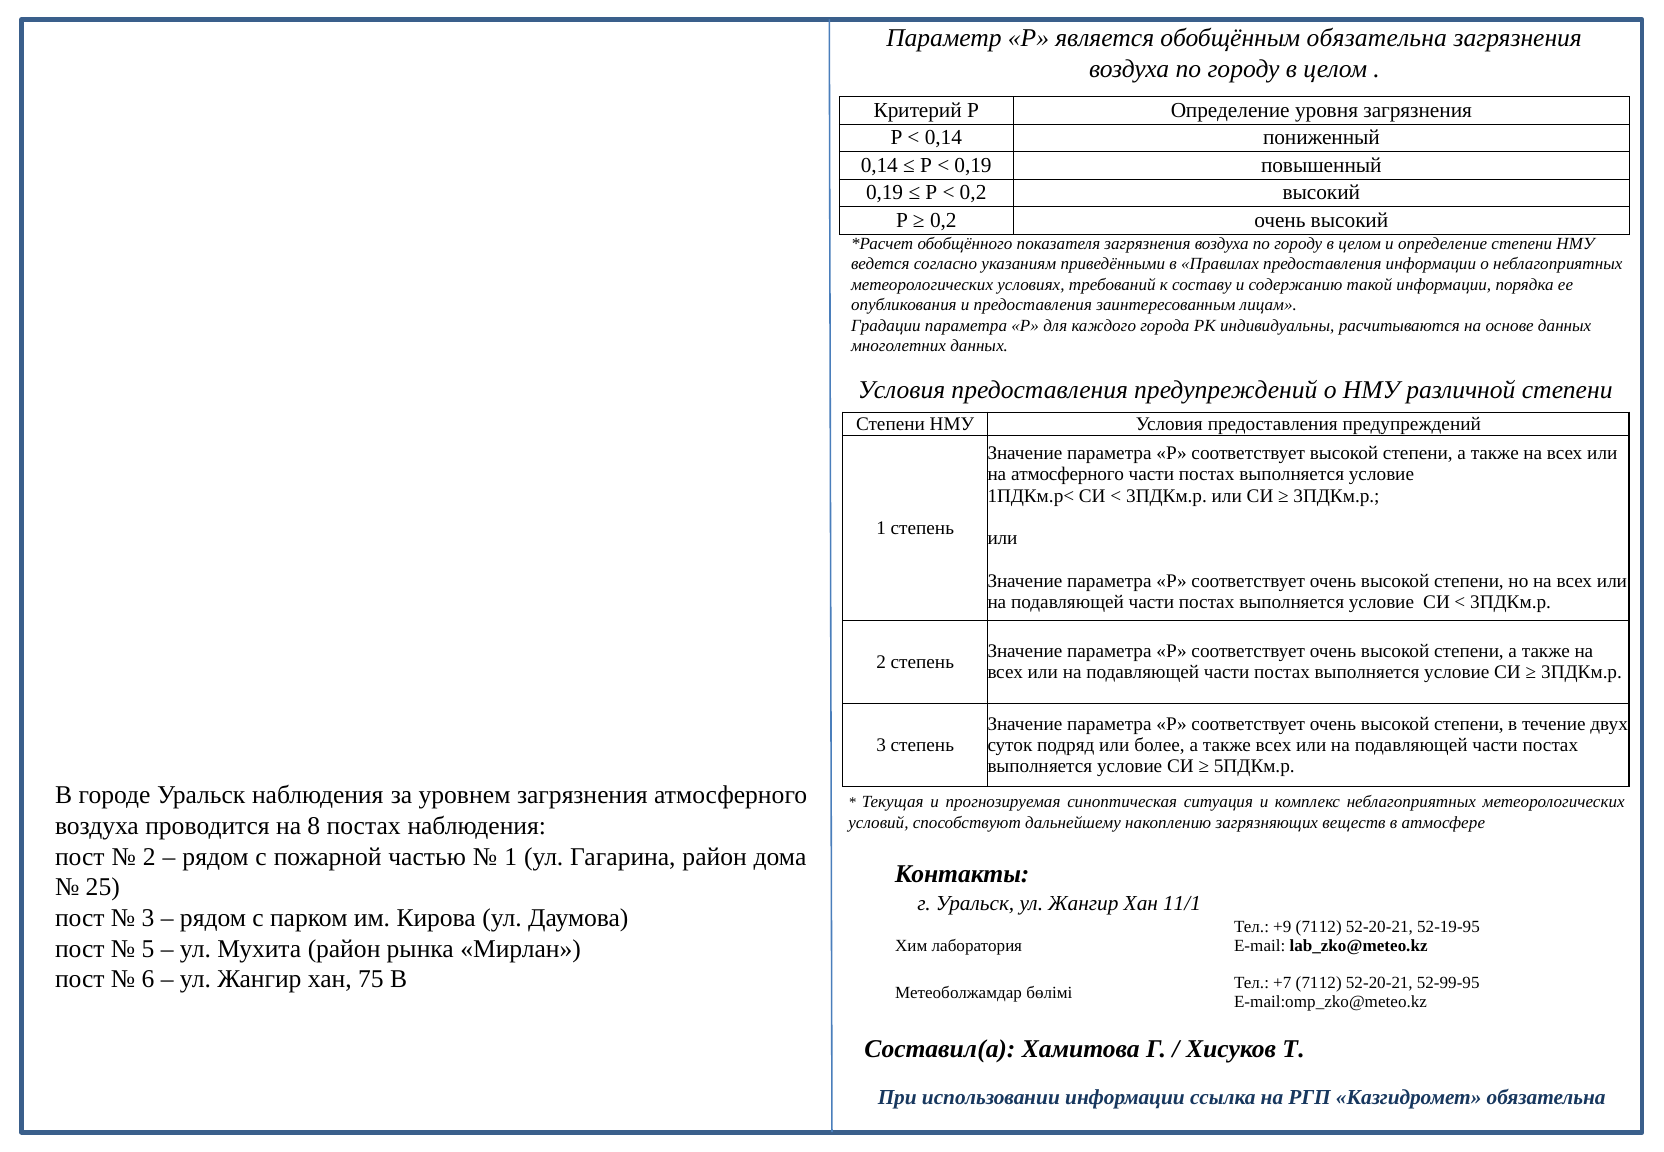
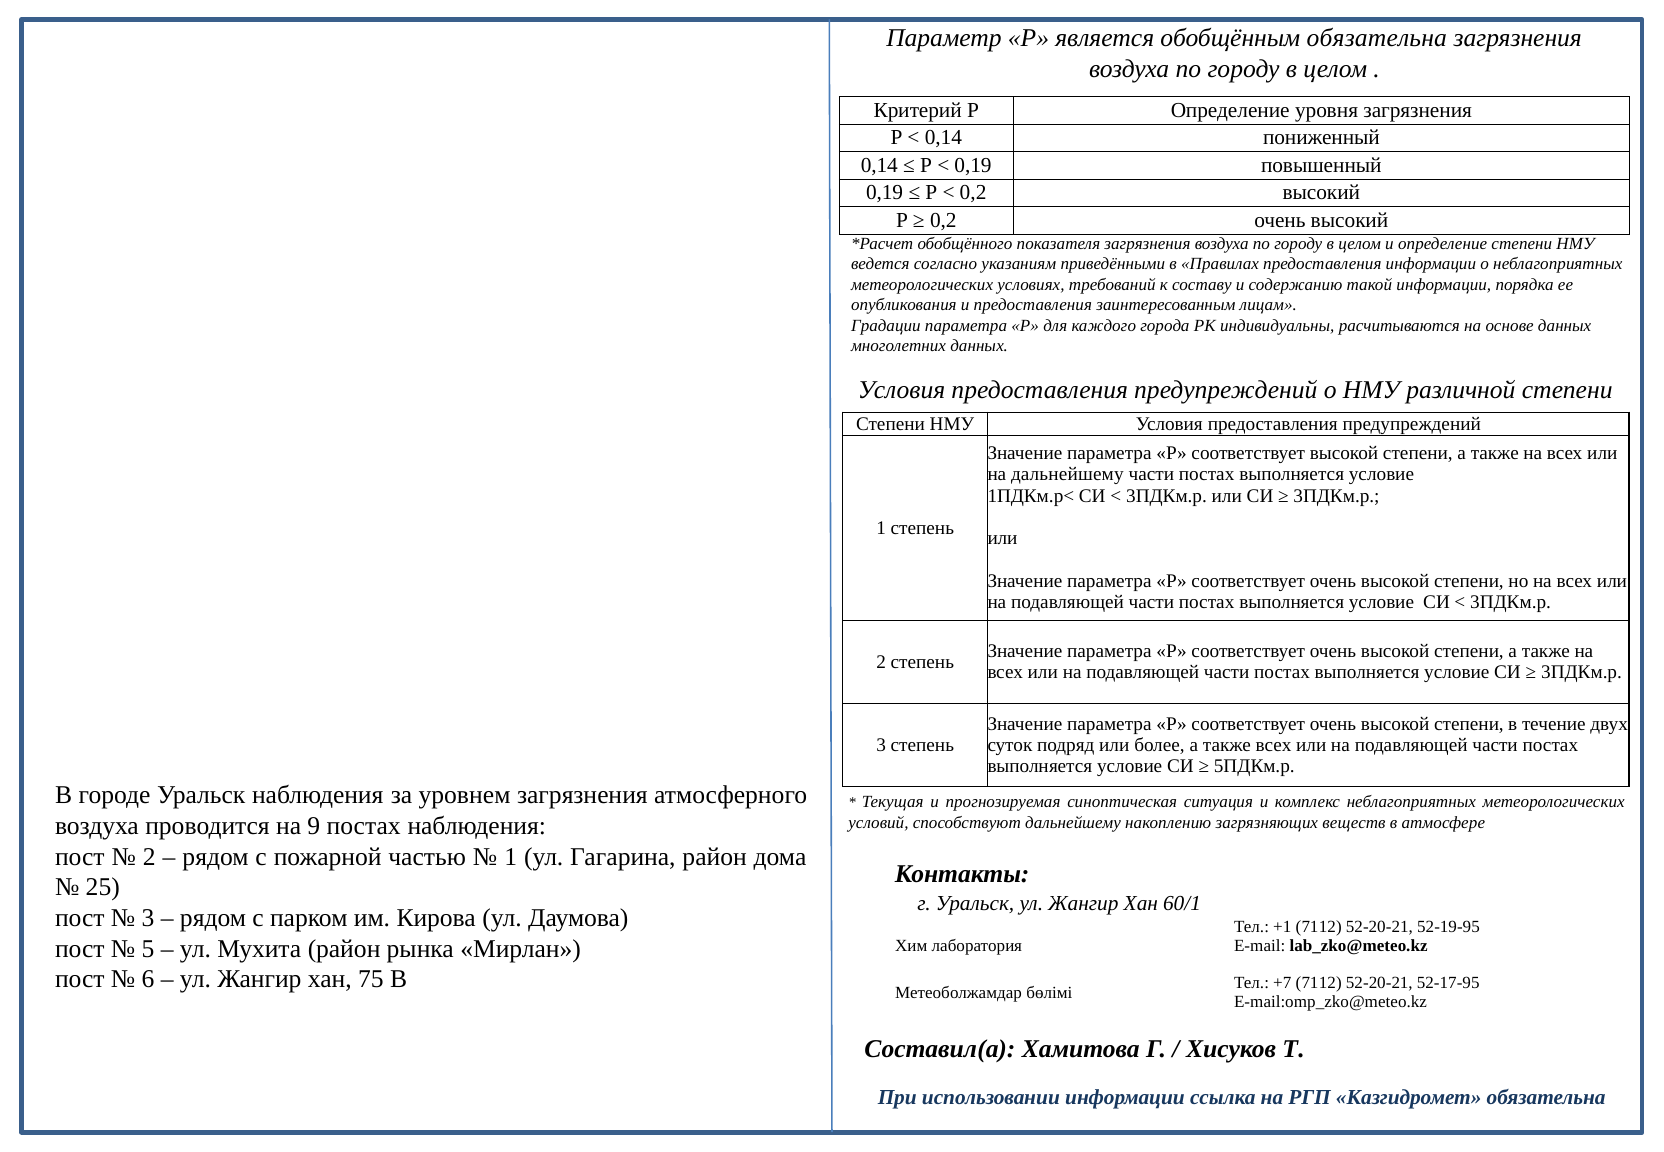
на атмосферного: атмосферного -> дальнейшему (1067, 475)
8: 8 -> 9 (314, 826)
11/1: 11/1 -> 60/1 (1182, 903)
+9: +9 -> +1 (1282, 927)
52-99-95: 52-99-95 -> 52-17-95 (1448, 983)
